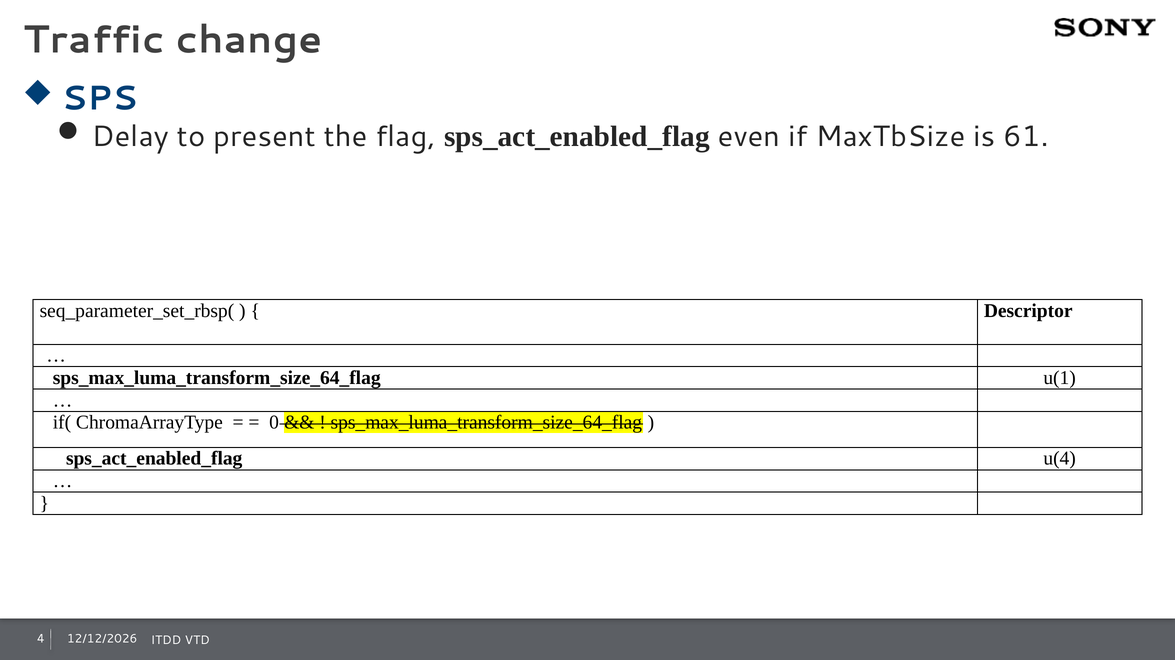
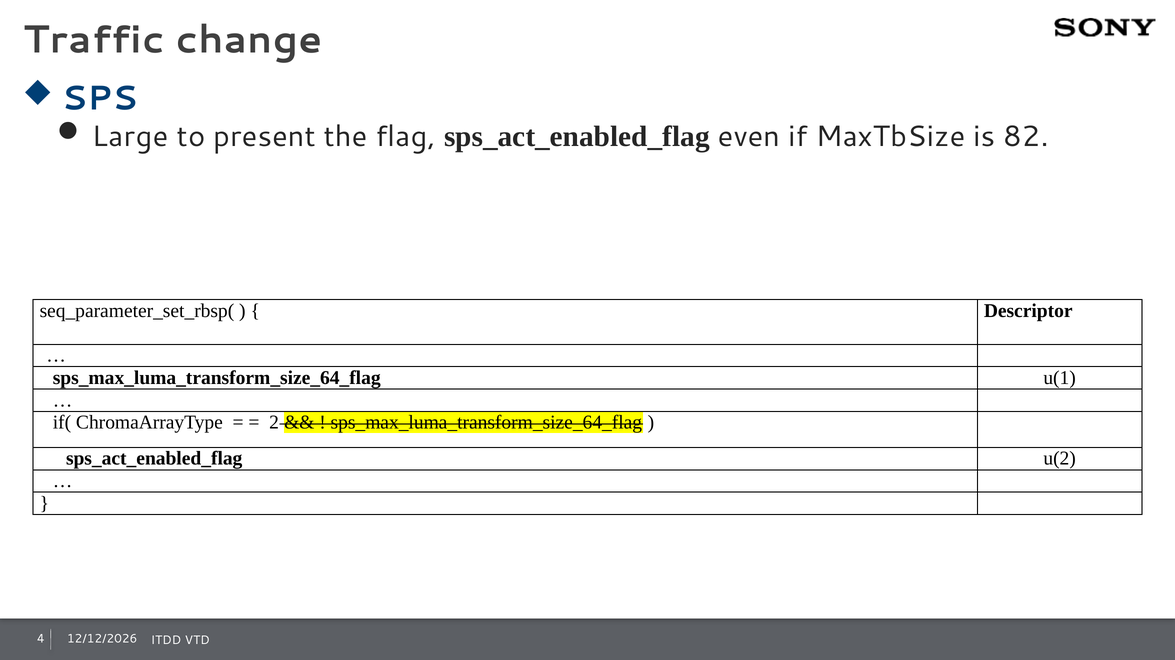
Delay: Delay -> Large (130, 136)
61: 61 -> 82 (1026, 136)
0: 0 -> 2 (274, 422)
u(4: u(4 -> u(2 (1060, 459)
